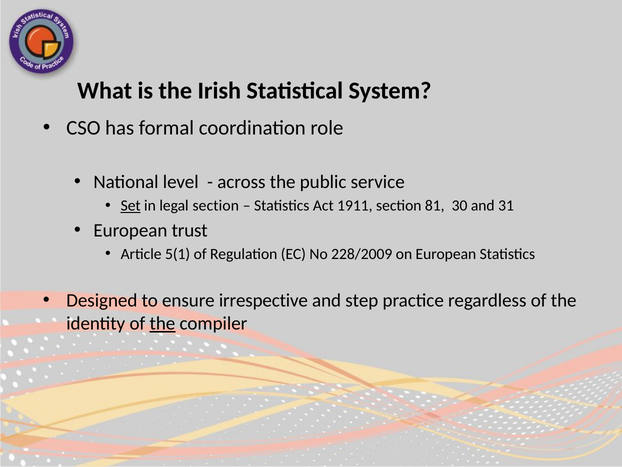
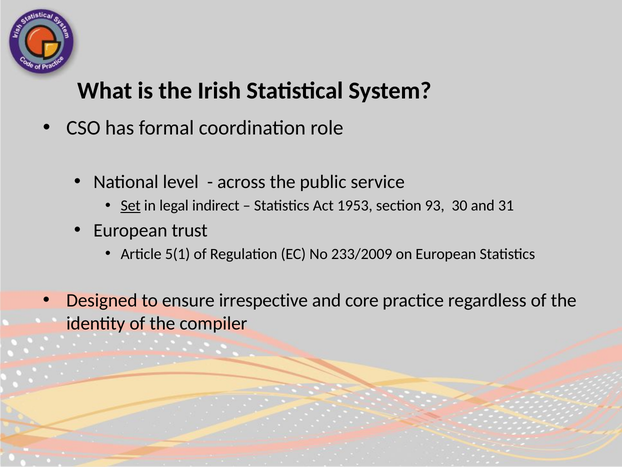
legal section: section -> indirect (216, 205)
1911: 1911 -> 1953 (355, 205)
81: 81 -> 93 (435, 205)
228/2009: 228/2009 -> 233/2009 (362, 254)
step: step -> core (362, 300)
the underline: present -> none (162, 323)
